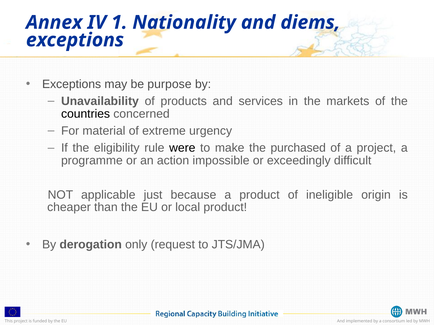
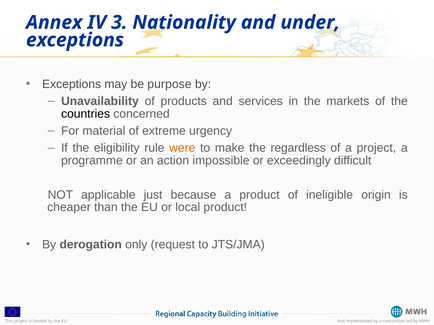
1: 1 -> 3 (119, 22)
diems: diems -> under (310, 22)
were colour: black -> orange (182, 148)
purchased: purchased -> regardless (298, 148)
